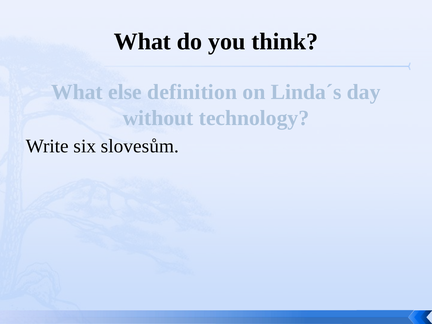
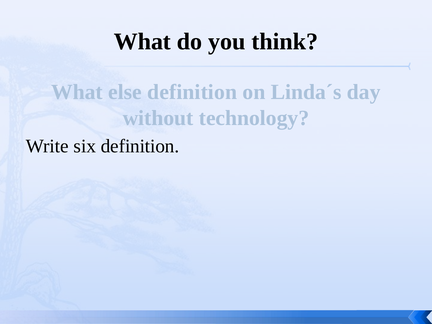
six slovesům: slovesům -> definition (140, 146)
